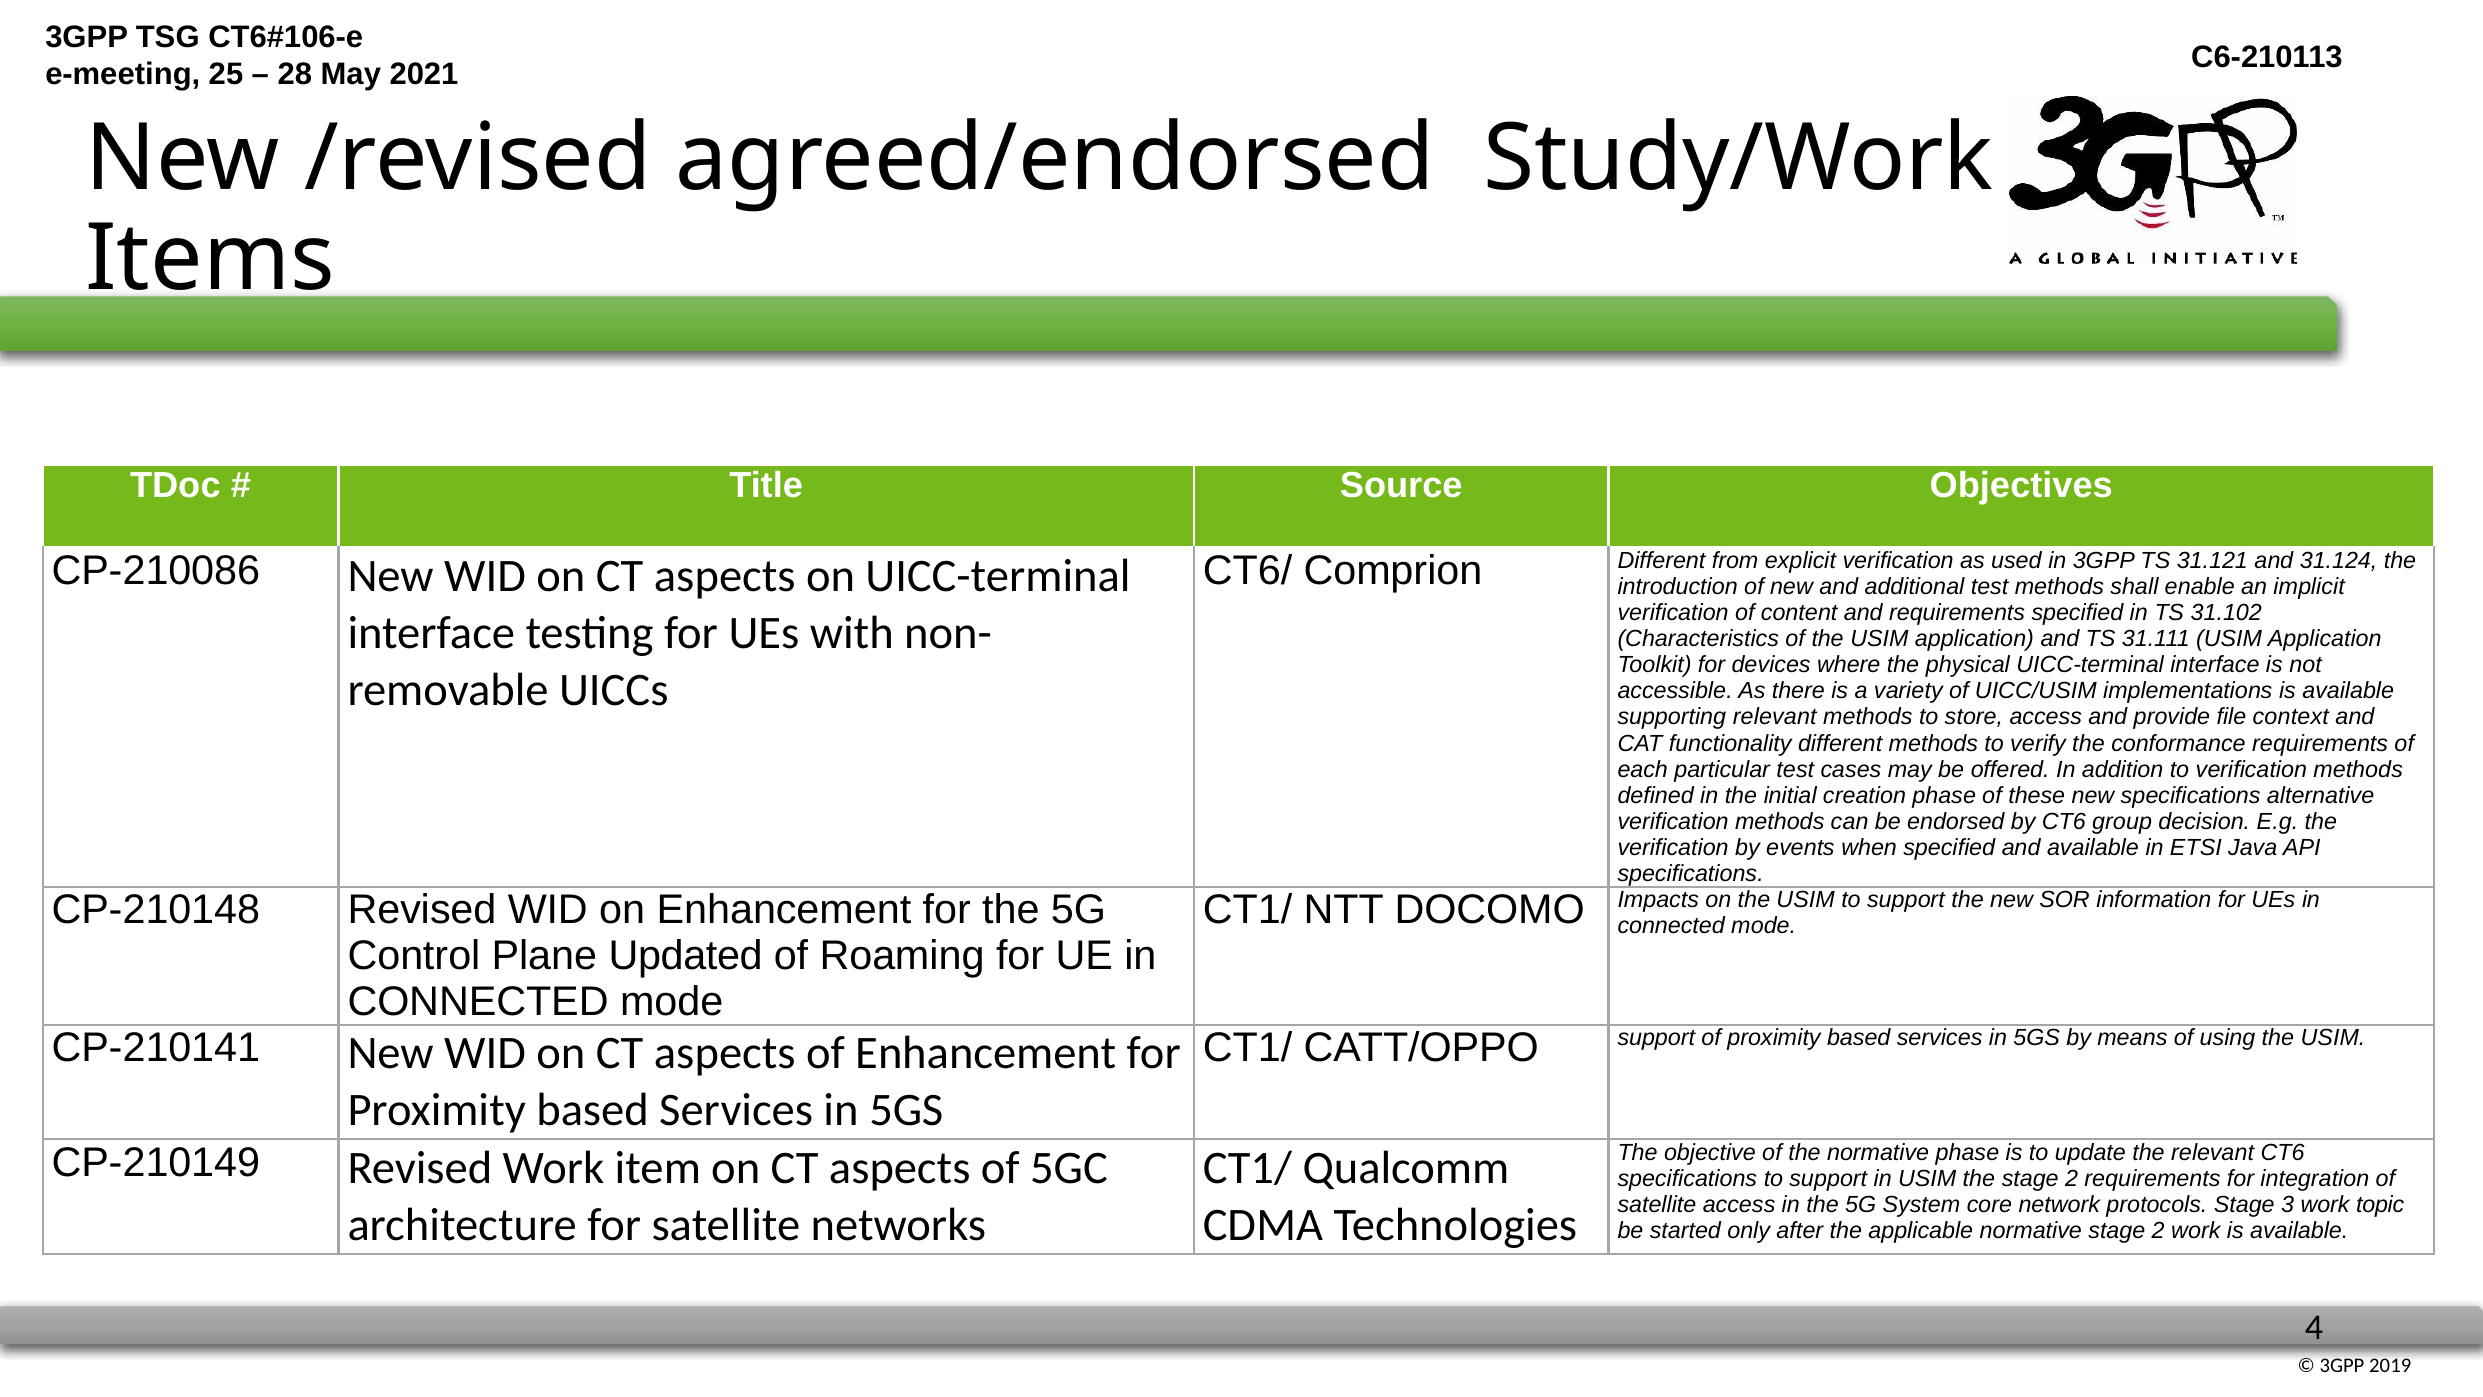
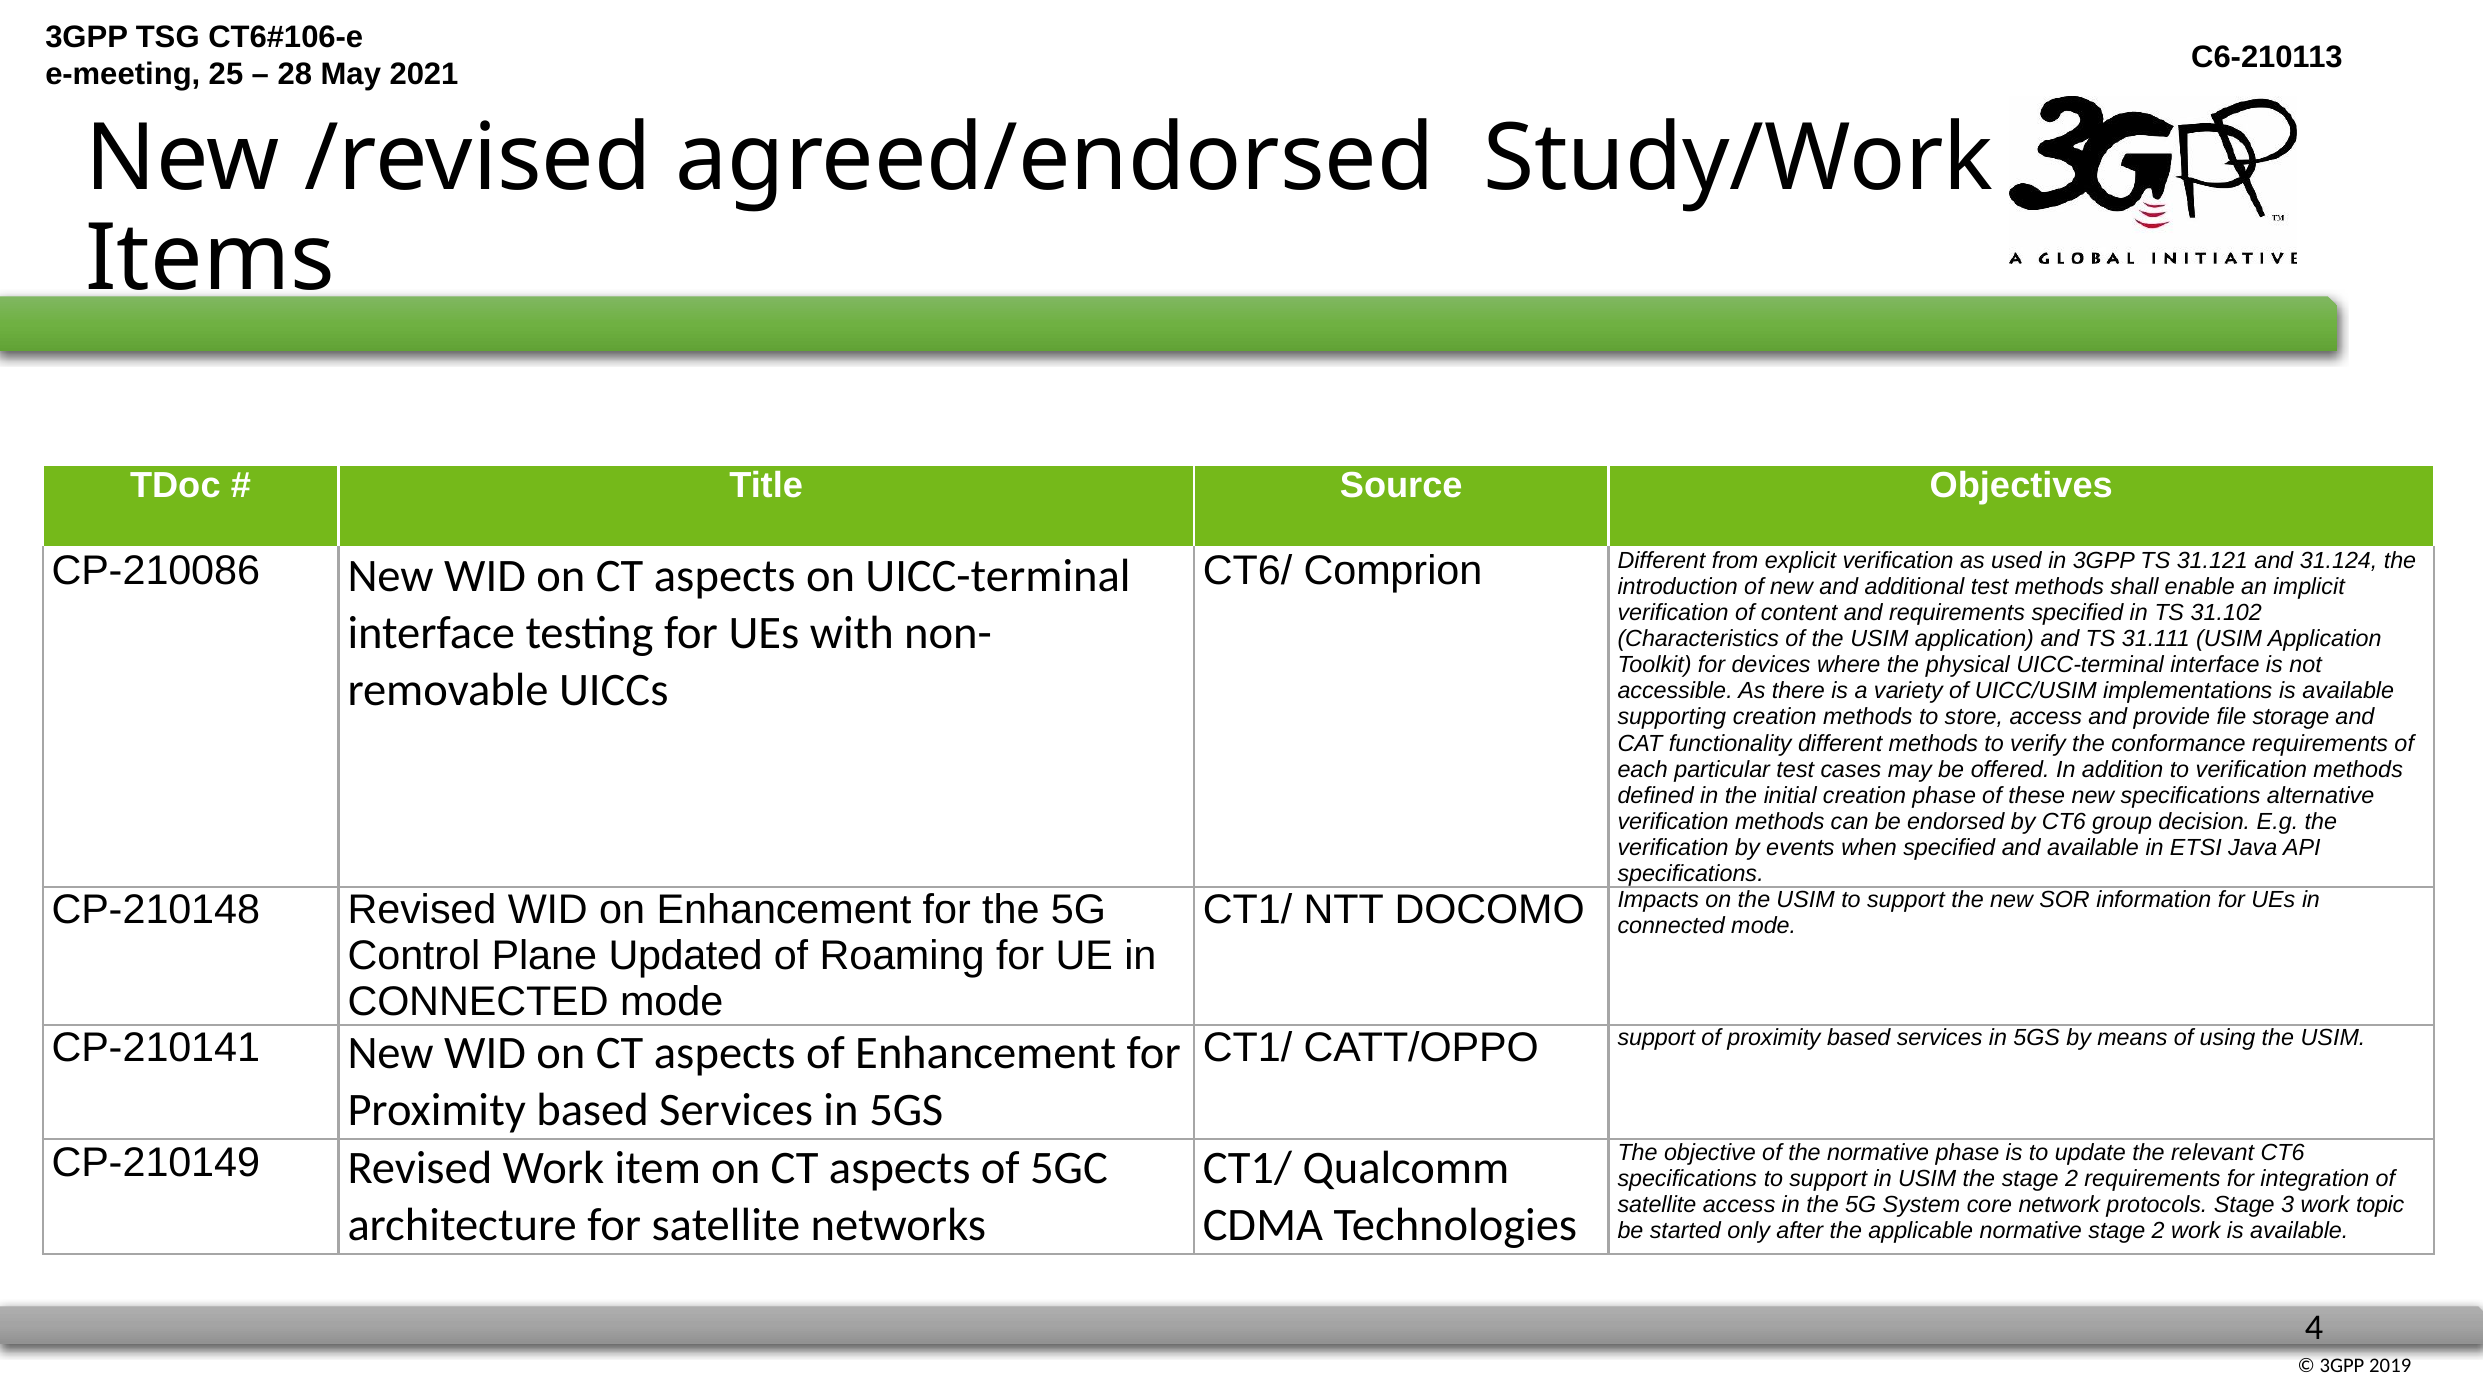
supporting relevant: relevant -> creation (1775, 717)
context: context -> storage (2291, 717)
